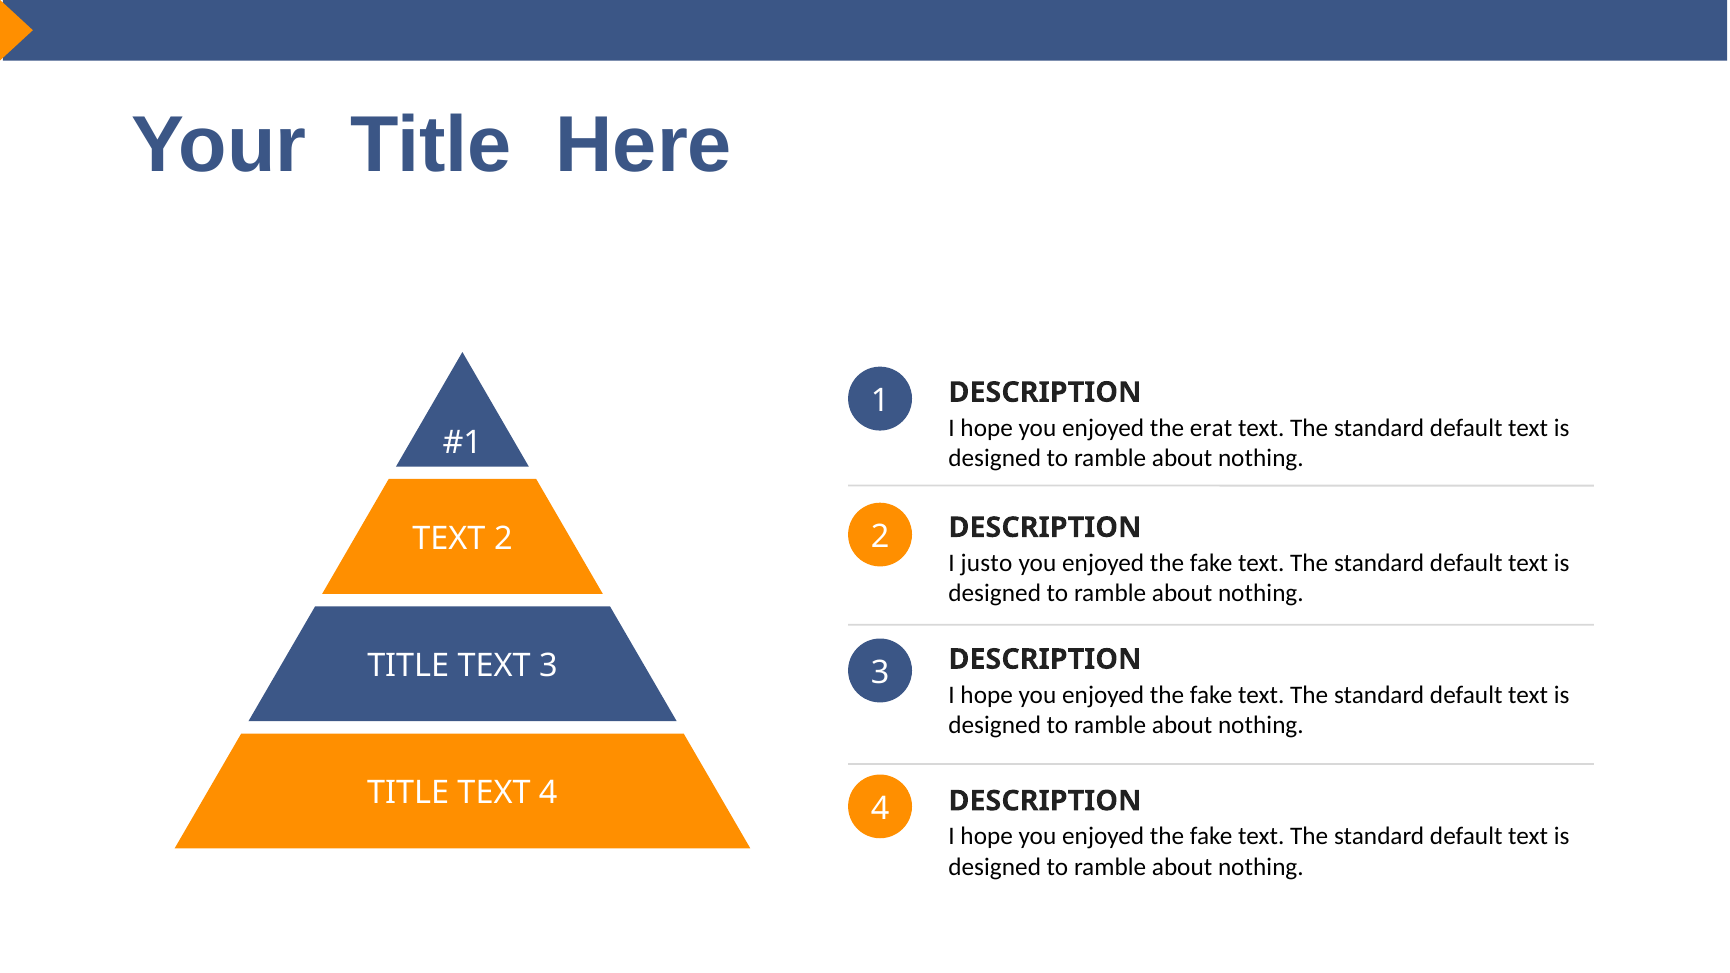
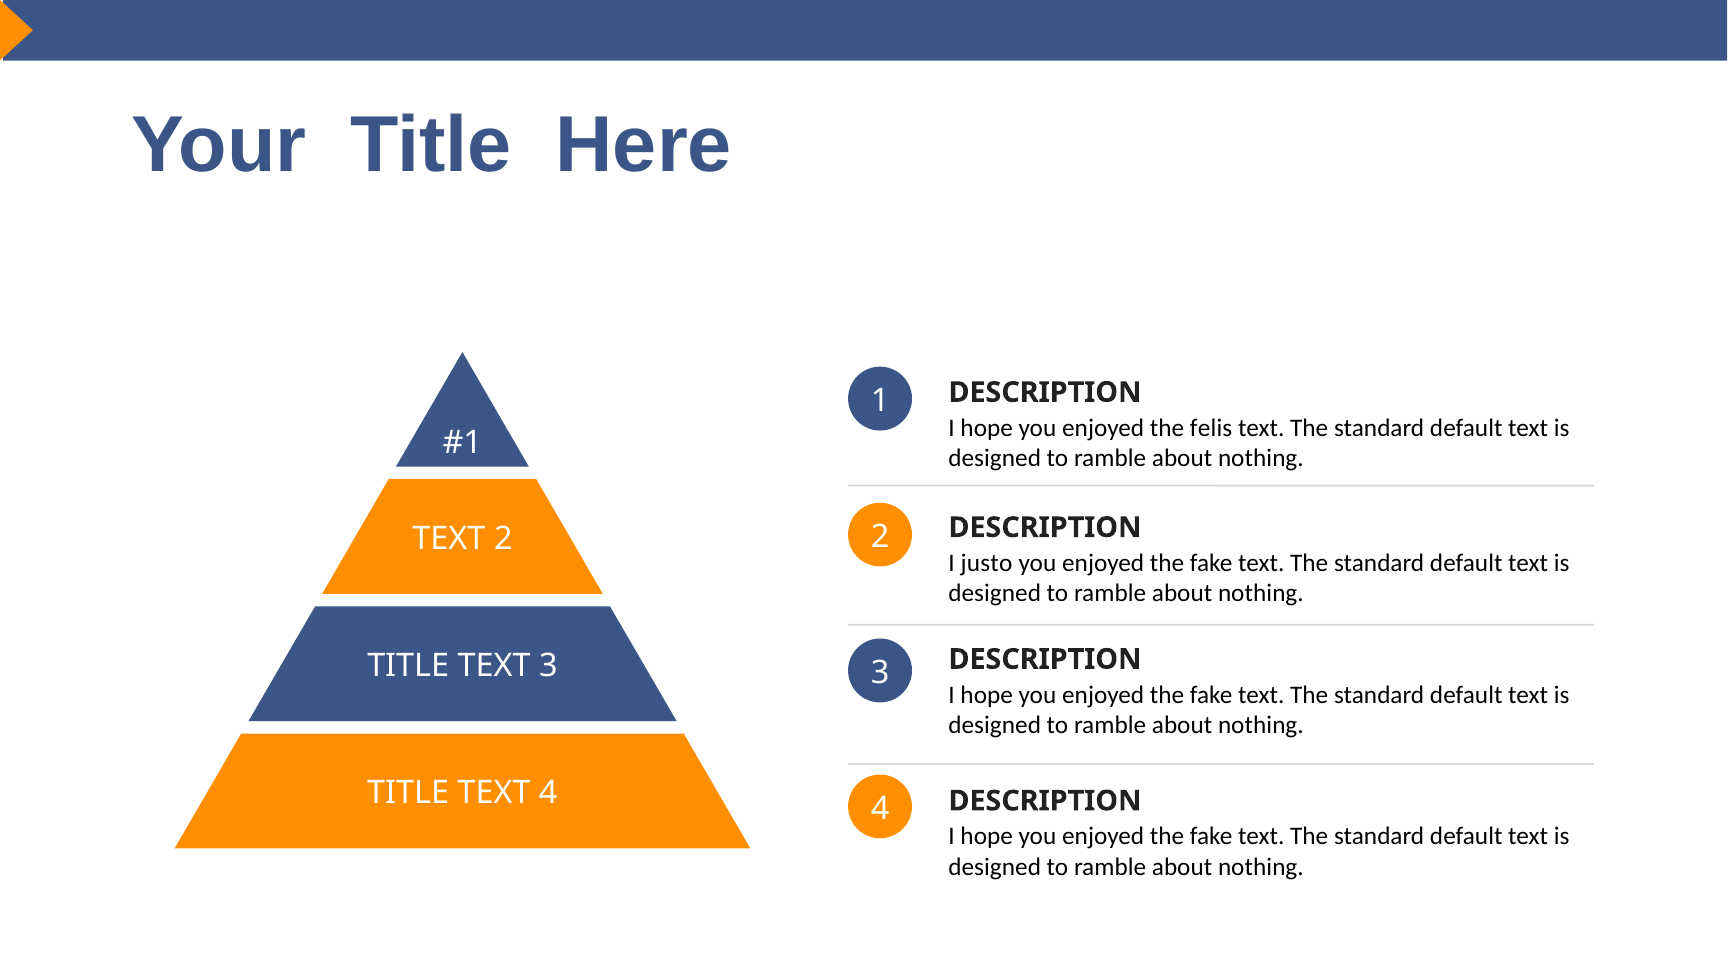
erat: erat -> felis (1211, 428)
